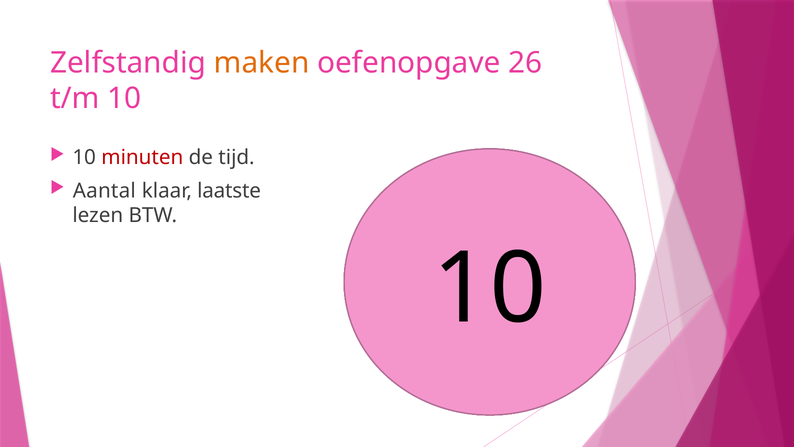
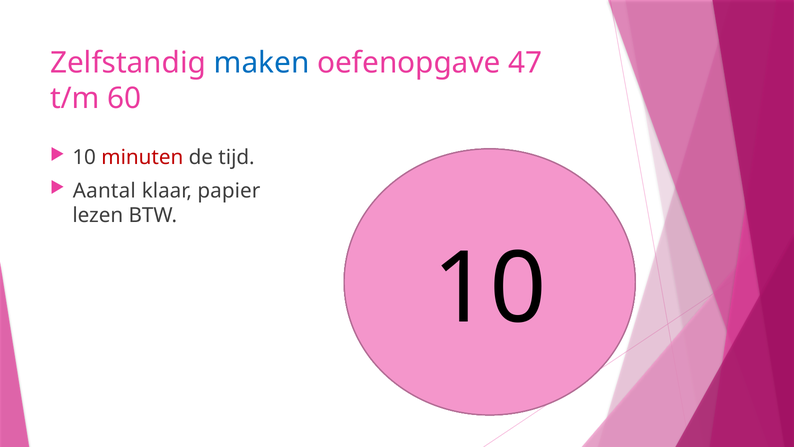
maken colour: orange -> blue (262, 63)
26: 26 -> 47 (525, 63)
t/m 10: 10 -> 60 (124, 98)
laatste: laatste -> papier (229, 191)
